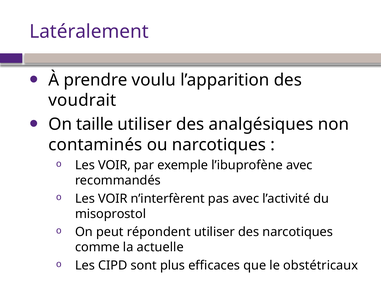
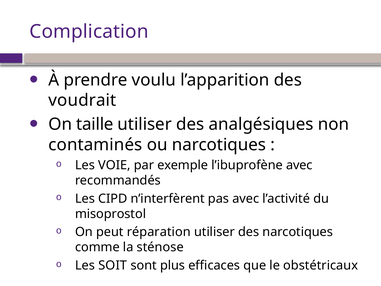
Latéralement: Latéralement -> Complication (89, 31)
VOIR: VOIR -> VOIE (114, 165)
VOIR: VOIR -> CIPD (113, 198)
répondent: répondent -> réparation (159, 232)
actuelle: actuelle -> sténose (160, 247)
CIPD: CIPD -> SOIT (113, 265)
